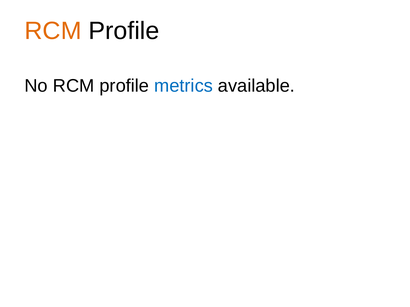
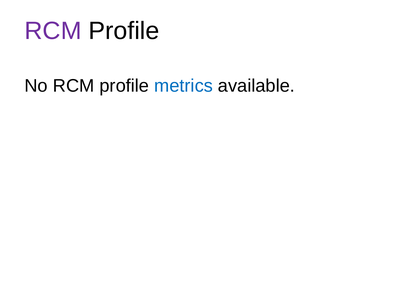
RCM colour: orange -> purple (53, 31)
